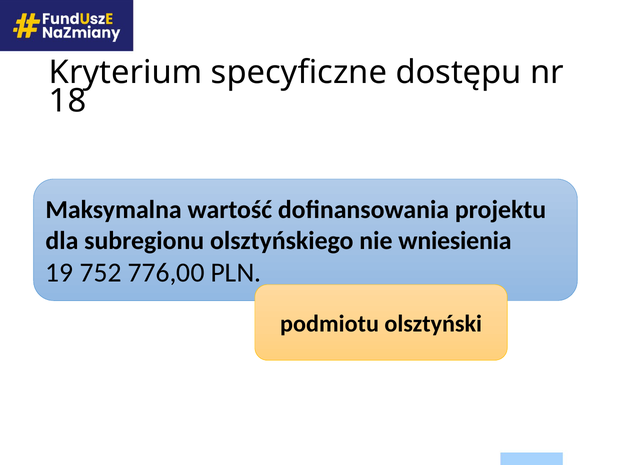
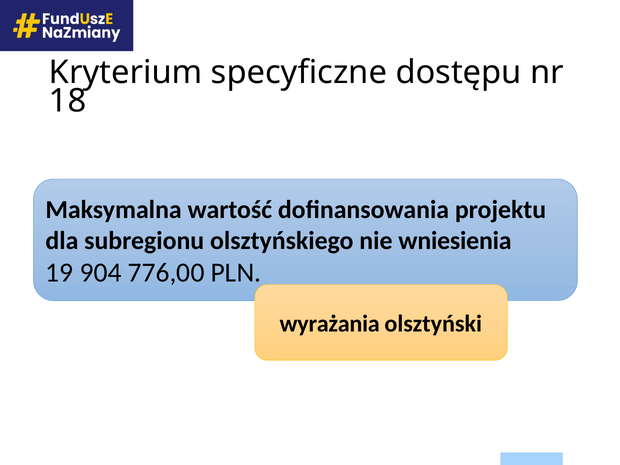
752: 752 -> 904 (101, 273)
podmiotu: podmiotu -> wyrażania (330, 324)
